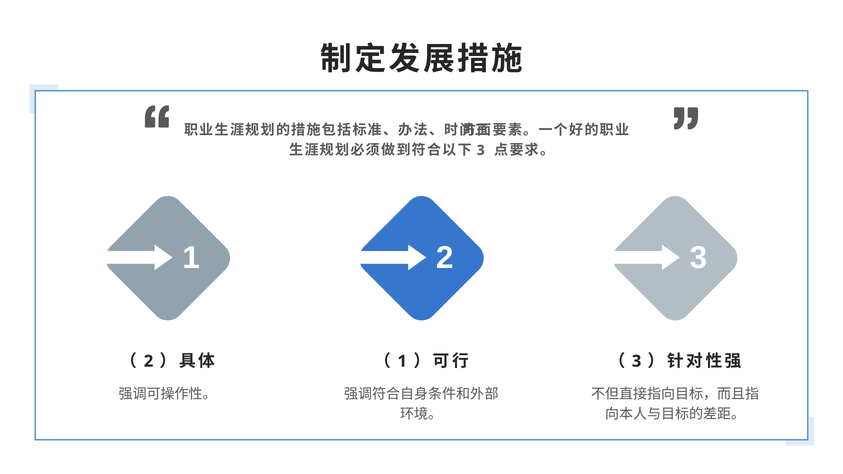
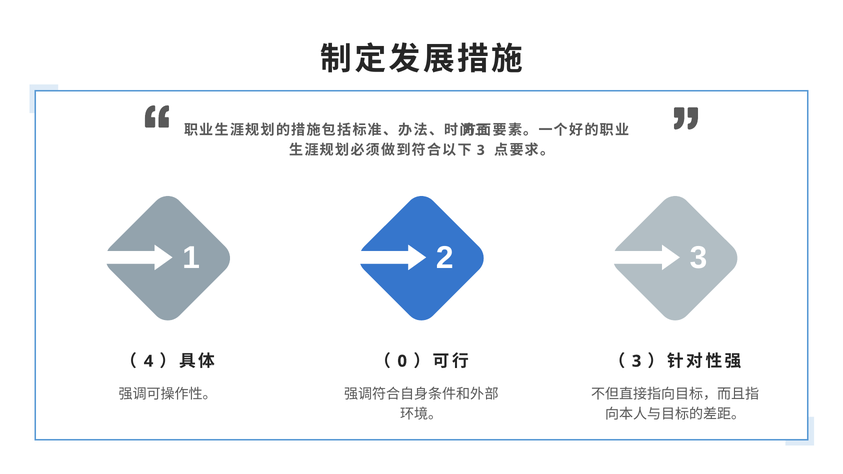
2: 2 -> 4 (149, 361)
1: 1 -> 0 (402, 361)
